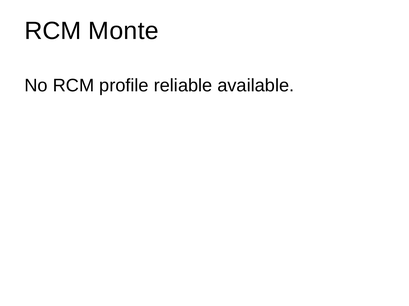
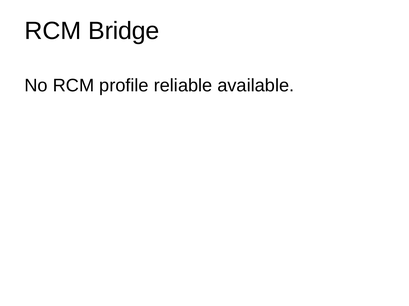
Monte: Monte -> Bridge (124, 31)
